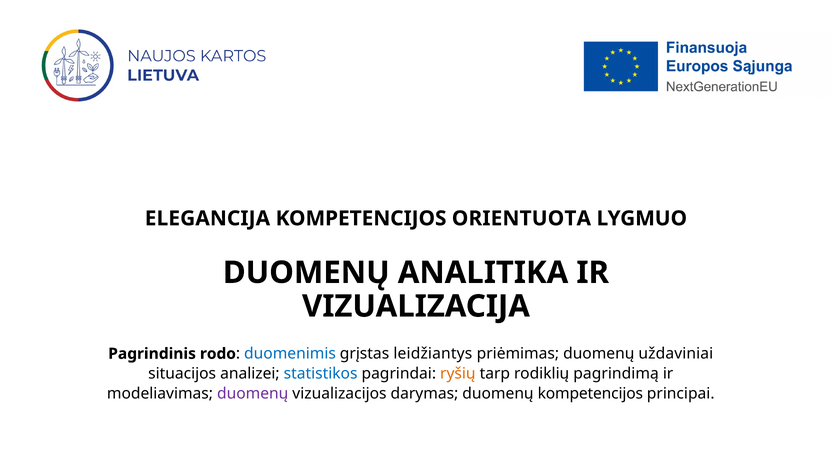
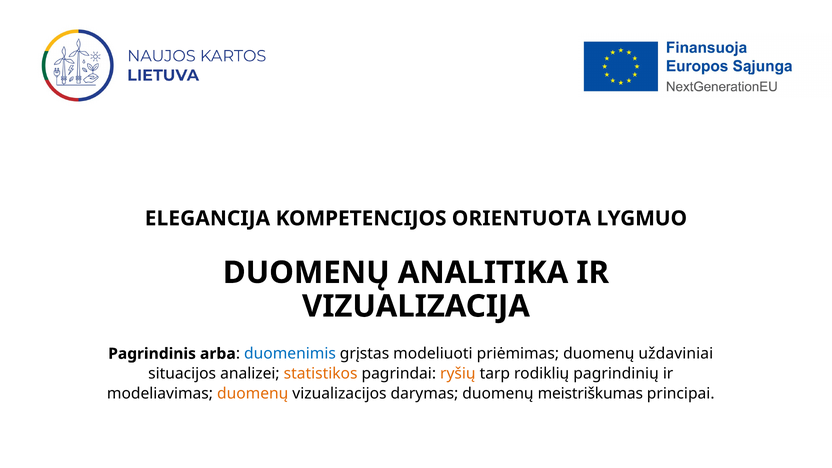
rodo: rodo -> arba (218, 354)
leidžiantys: leidžiantys -> modeliuoti (433, 354)
statistikos colour: blue -> orange (321, 374)
pagrindimą: pagrindimą -> pagrindinių (616, 374)
duomenų colour: purple -> orange (253, 394)
duomenų kompetencijos: kompetencijos -> meistriškumas (590, 394)
